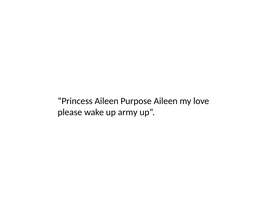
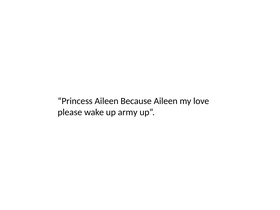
Purpose: Purpose -> Because (136, 101)
